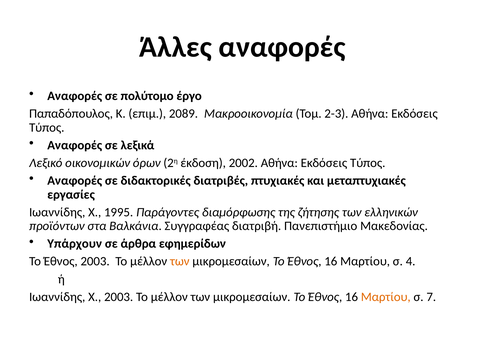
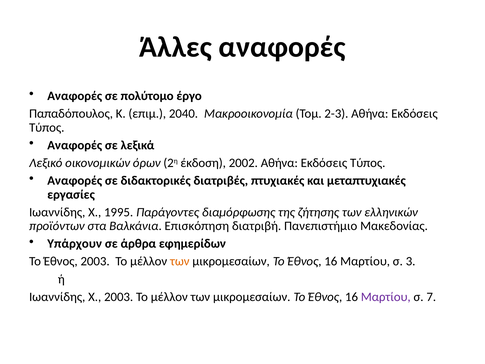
2089: 2089 -> 2040 (183, 114)
Συγγραφέας: Συγγραφέας -> Επισκόπηση (197, 226)
4: 4 -> 3 (411, 261)
Μαρτίου colour: orange -> purple (386, 297)
